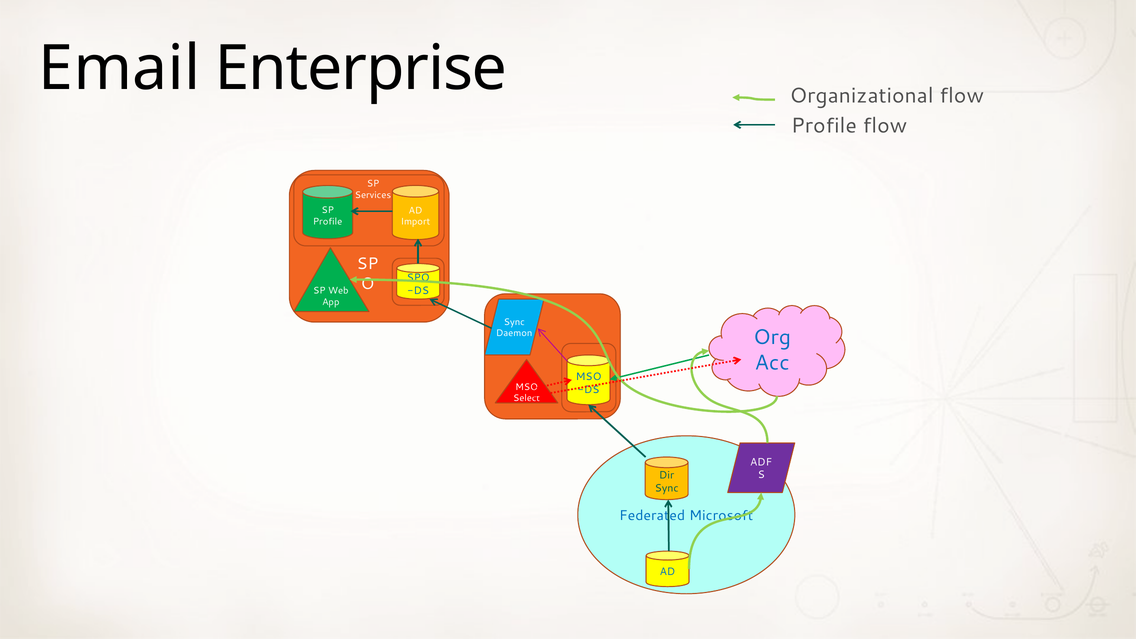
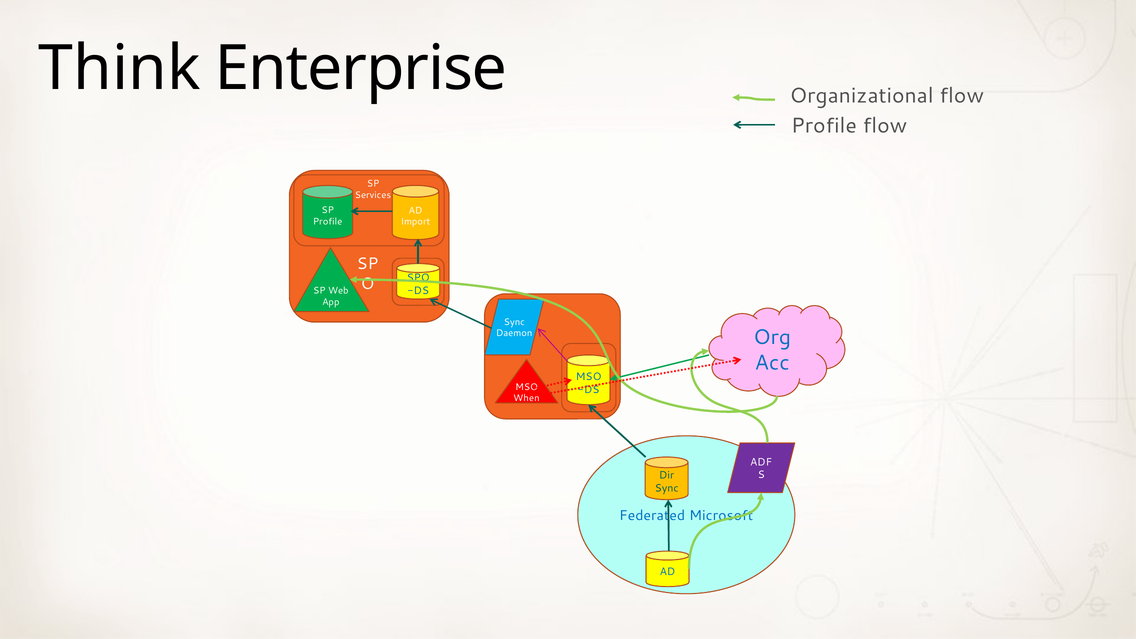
Email: Email -> Think (120, 69)
Select: Select -> When (526, 398)
